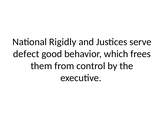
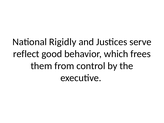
defect: defect -> reflect (26, 54)
